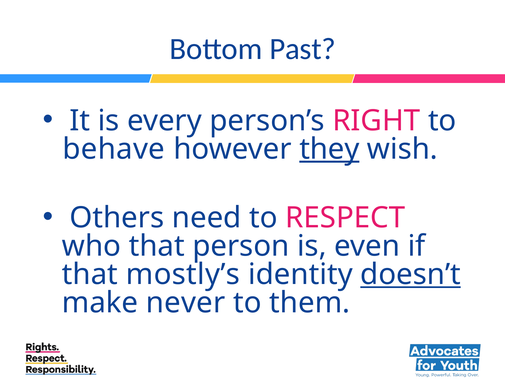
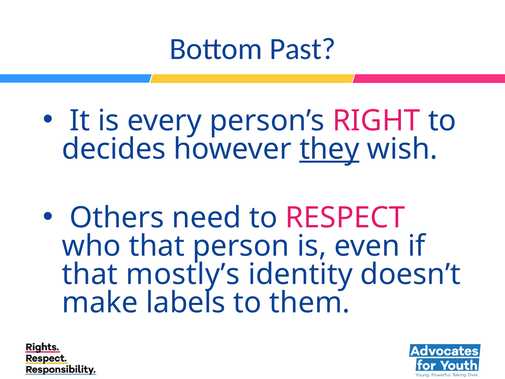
behave: behave -> decides (114, 149)
doesn’t underline: present -> none (411, 274)
never: never -> labels (186, 303)
